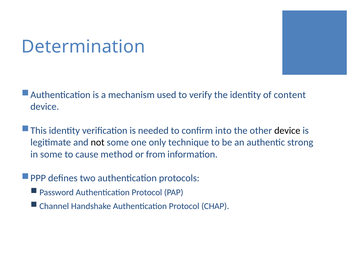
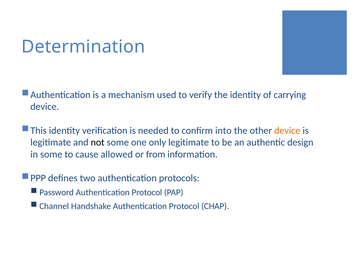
content: content -> carrying (290, 95)
device colour: black -> orange (287, 131)
only technique: technique -> legitimate (189, 143)
strong: strong -> design (300, 143)
method: method -> allowed (117, 155)
